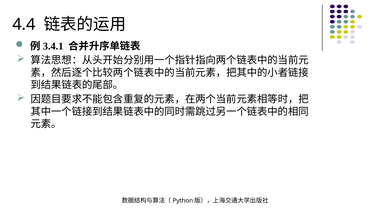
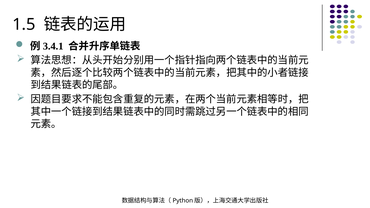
4.4: 4.4 -> 1.5 (24, 24)
